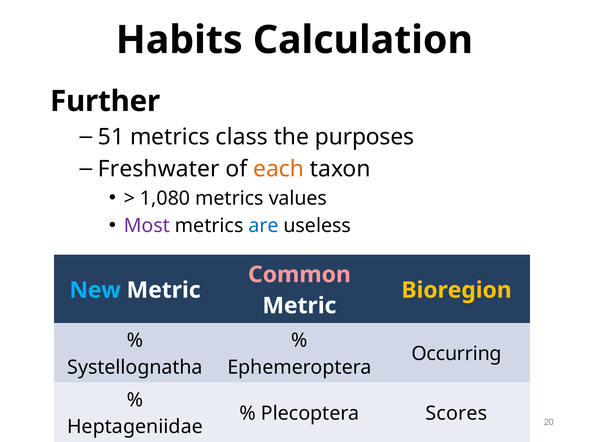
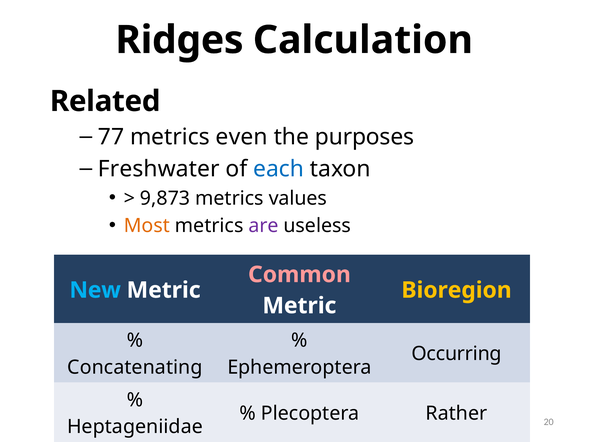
Habits: Habits -> Ridges (179, 40)
Further: Further -> Related (105, 101)
51: 51 -> 77 (111, 137)
class: class -> even (242, 137)
each colour: orange -> blue (279, 169)
1,080: 1,080 -> 9,873 (165, 198)
Most colour: purple -> orange (147, 226)
are colour: blue -> purple (264, 226)
Systellognatha: Systellognatha -> Concatenating (135, 367)
Scores: Scores -> Rather (456, 413)
